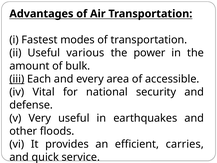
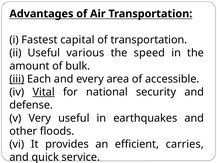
modes: modes -> capital (77, 40)
power: power -> speed (149, 53)
Vital underline: none -> present (44, 92)
